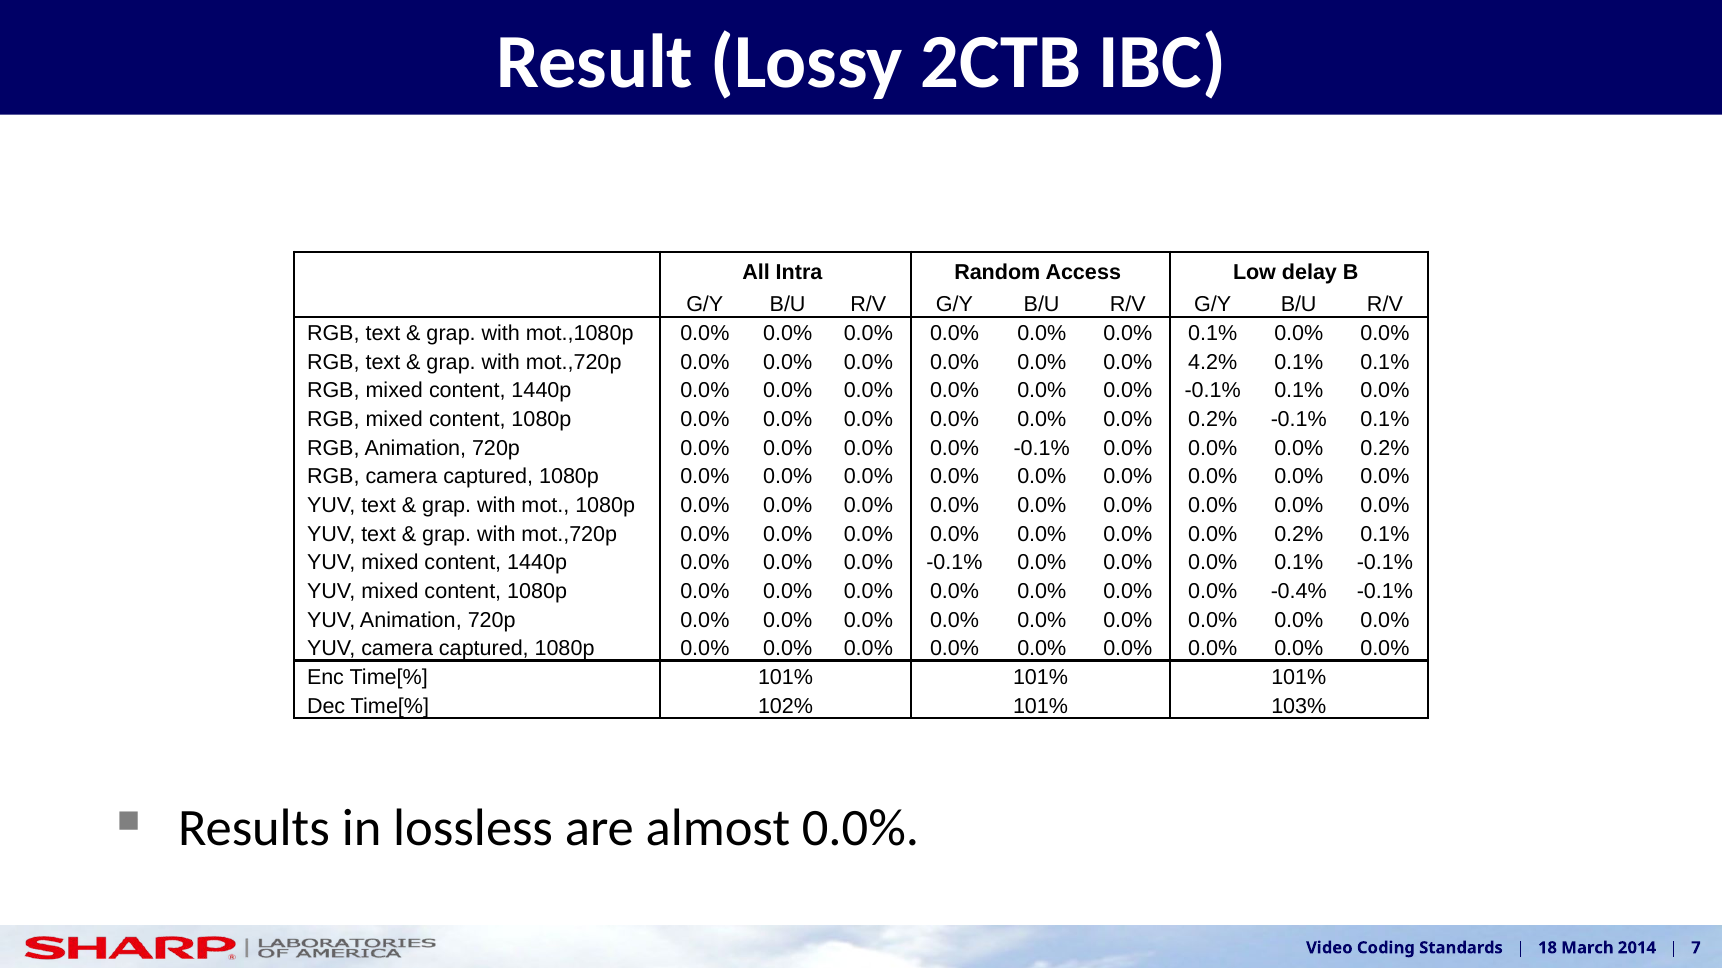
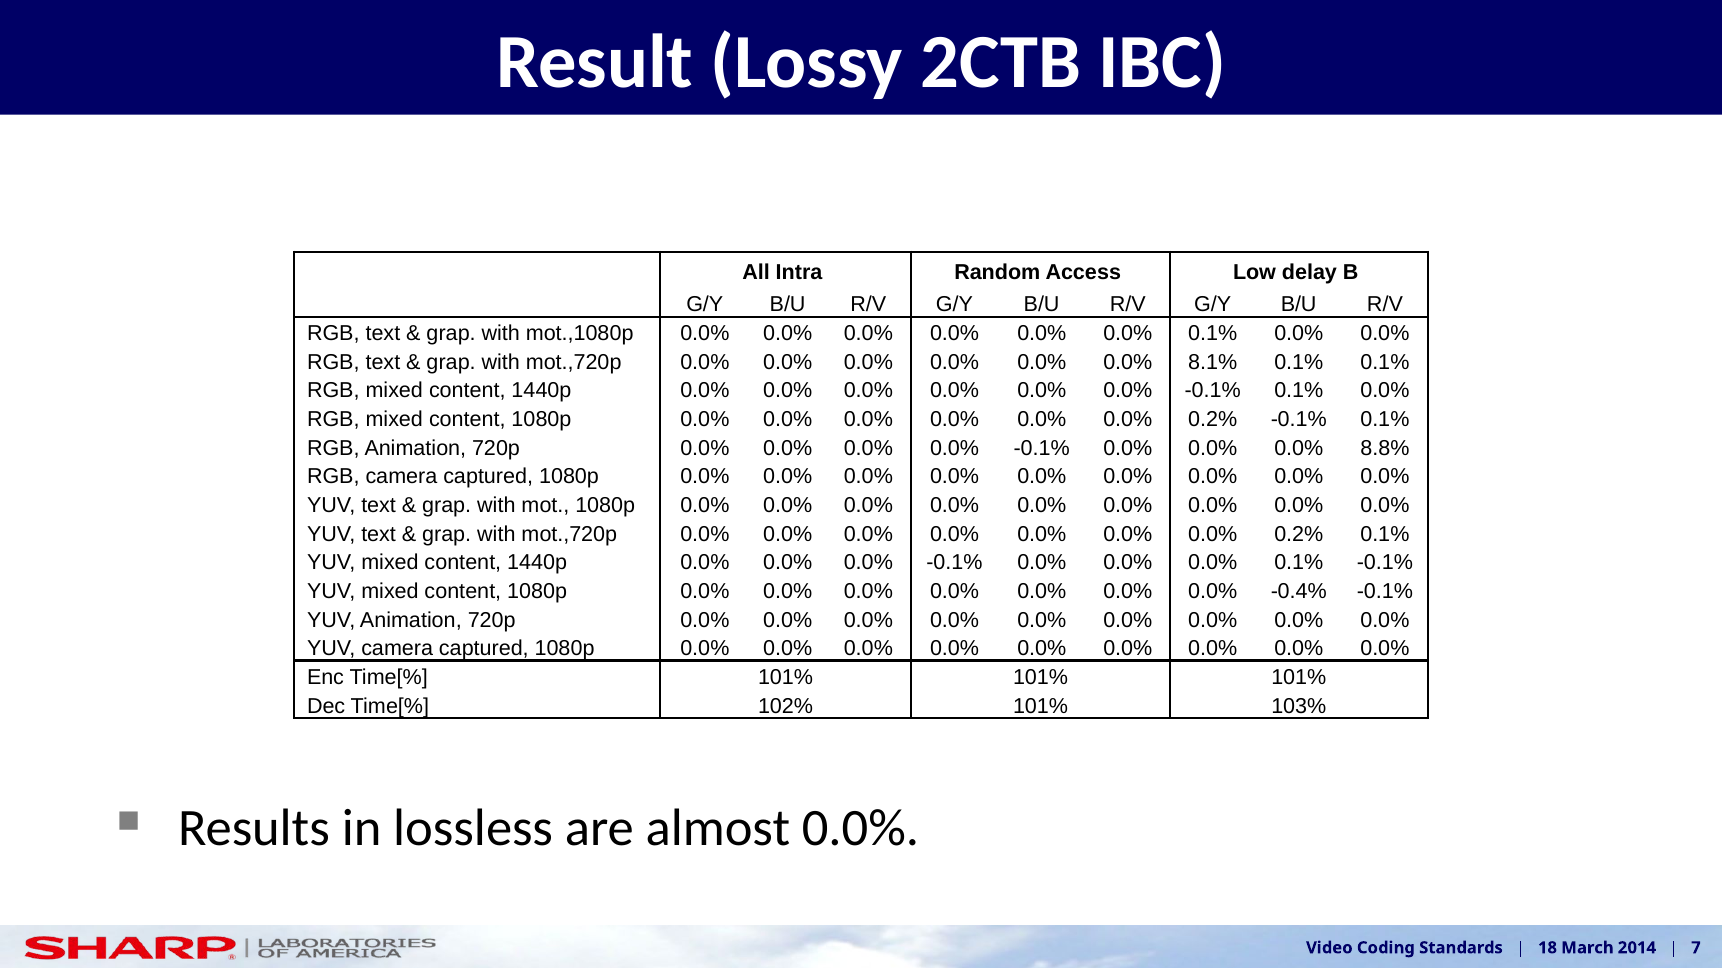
4.2%: 4.2% -> 8.1% (1213, 362)
0.2%: 0.2% -> 8.8% (1385, 448)
